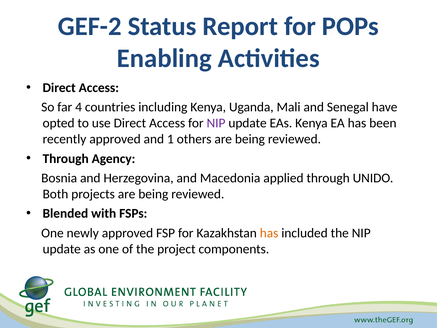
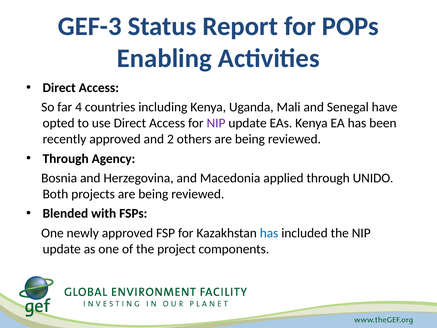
GEF-2: GEF-2 -> GEF-3 (90, 26)
1: 1 -> 2 (170, 139)
has colour: orange -> blue (269, 233)
